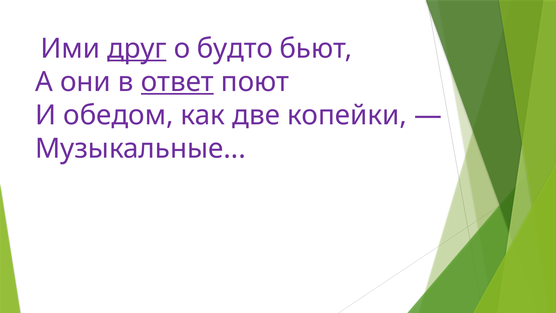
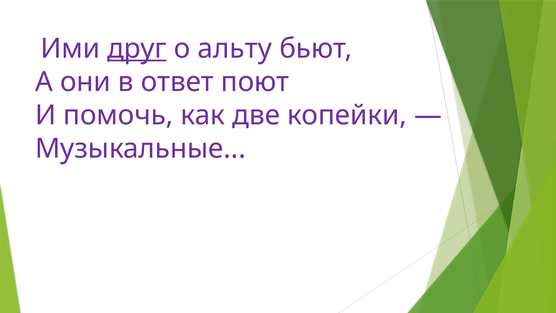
будто: будто -> альту (235, 49)
ответ underline: present -> none (177, 82)
обедом: обедом -> помочь (118, 115)
